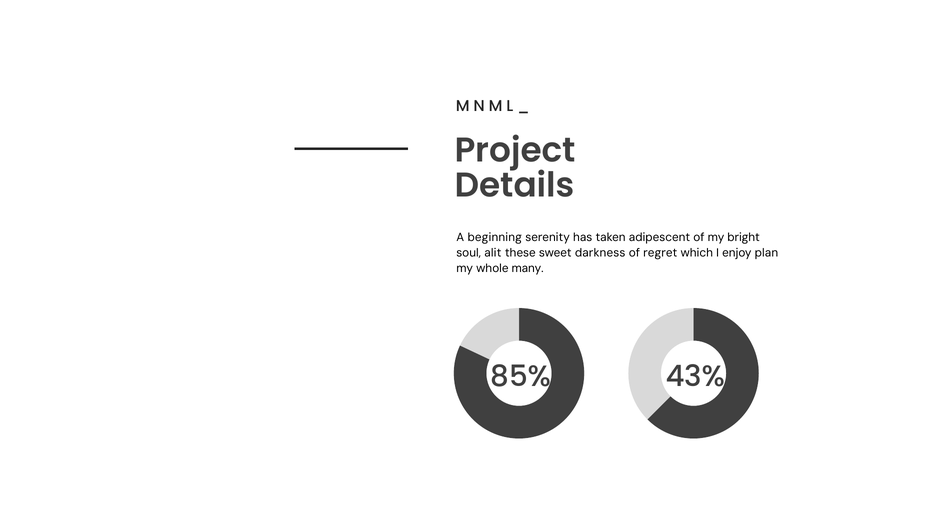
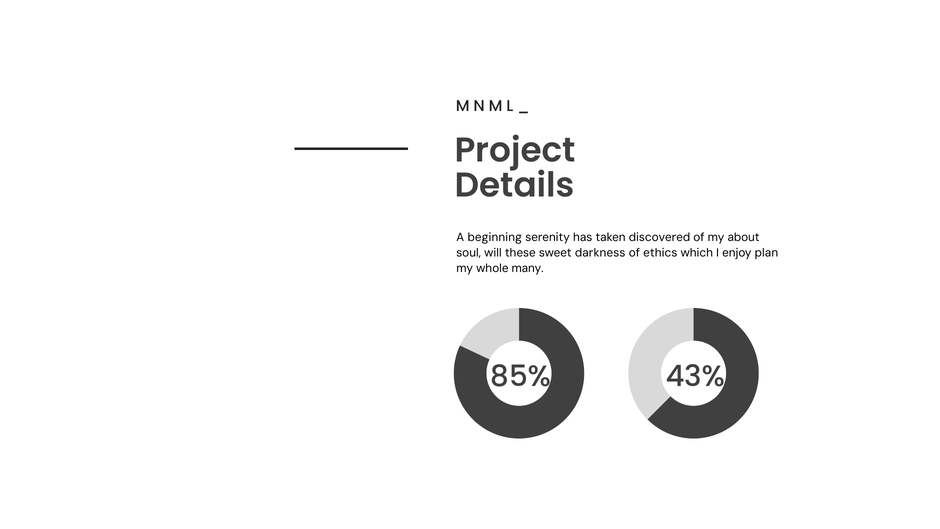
adipescent: adipescent -> discovered (660, 237)
bright: bright -> about (744, 237)
alit: alit -> will (493, 253)
regret: regret -> ethics (660, 253)
